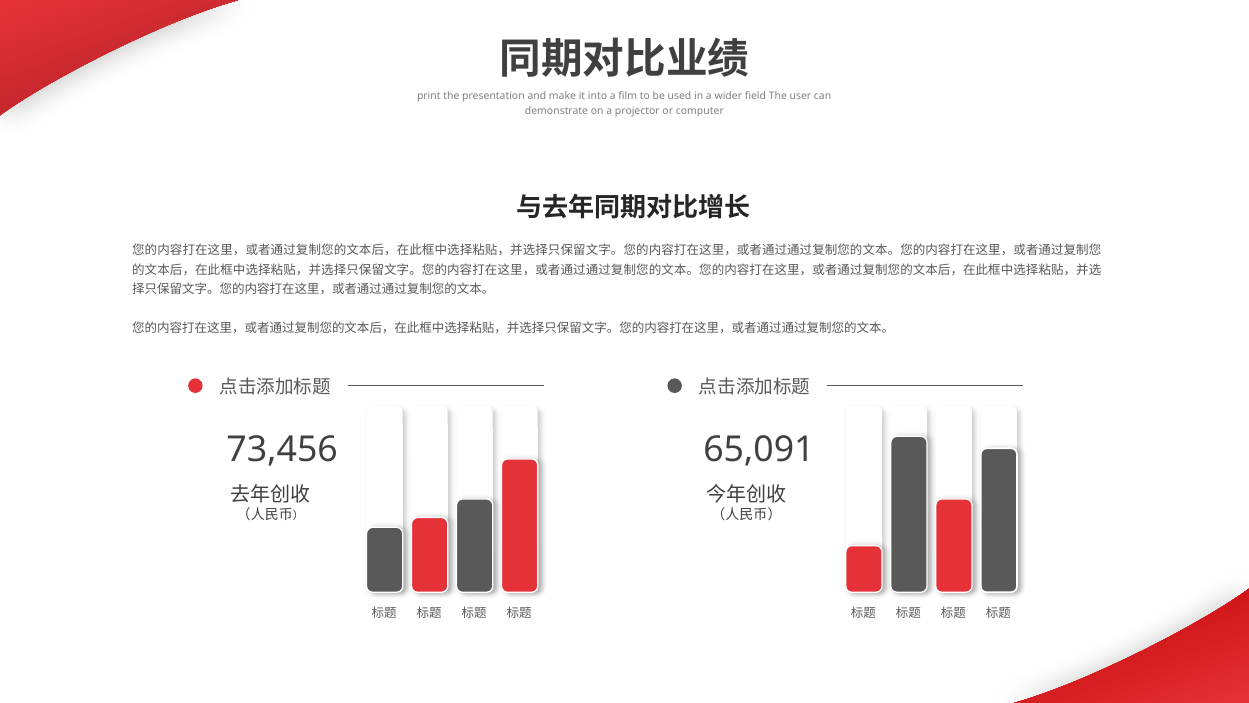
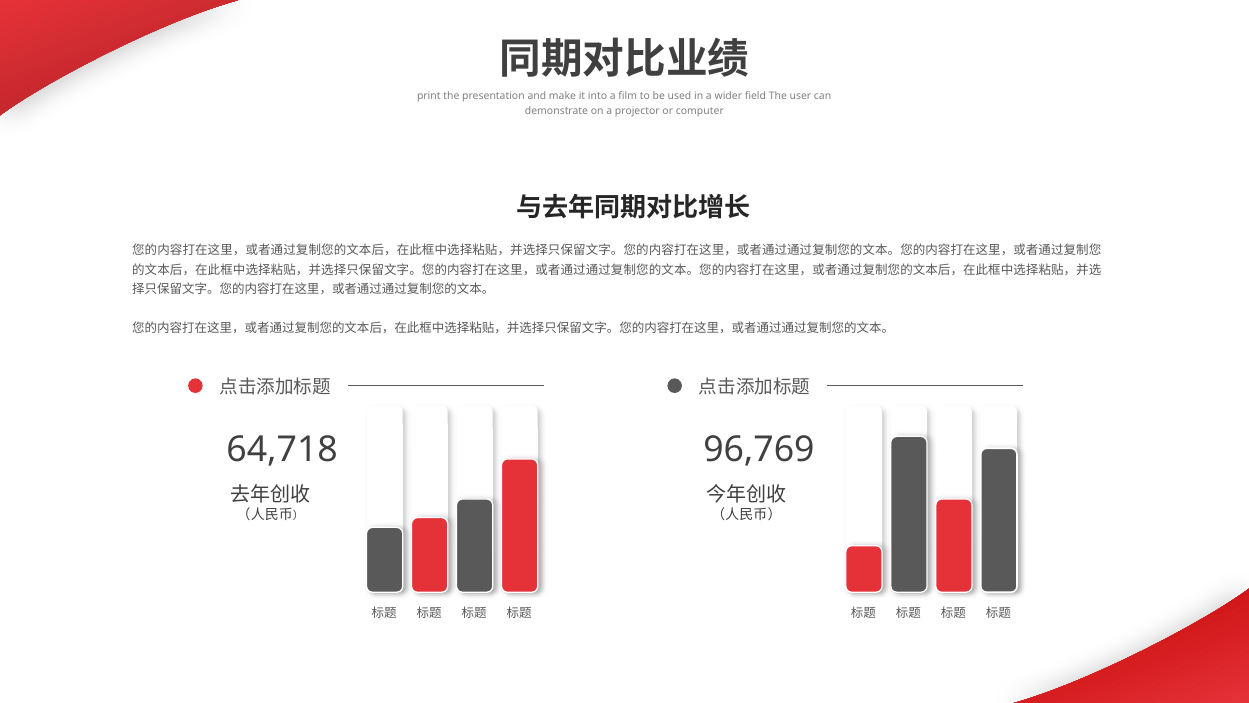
73,456: 73,456 -> 64,718 (282, 450)
65,091: 65,091 -> 96,769 (759, 450)
